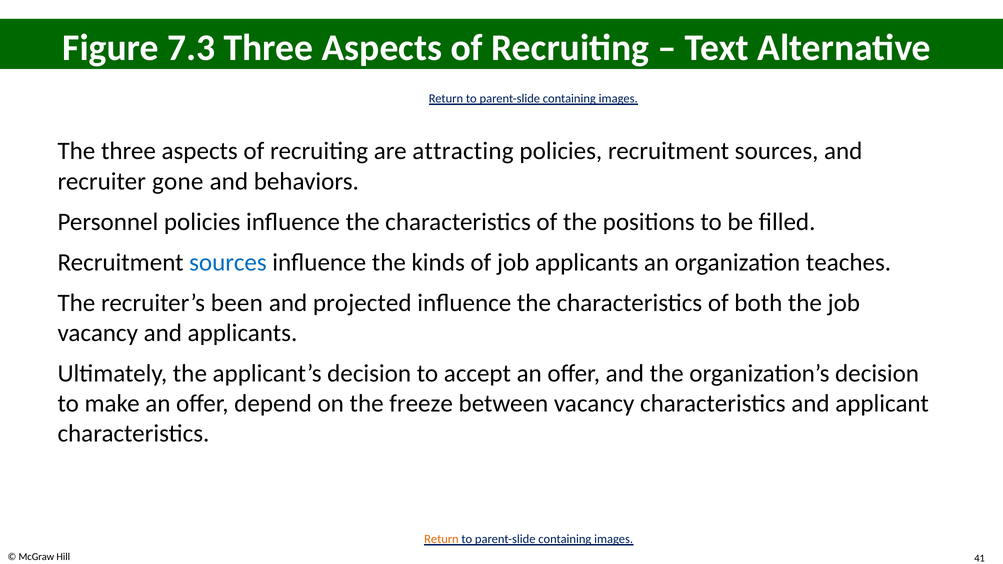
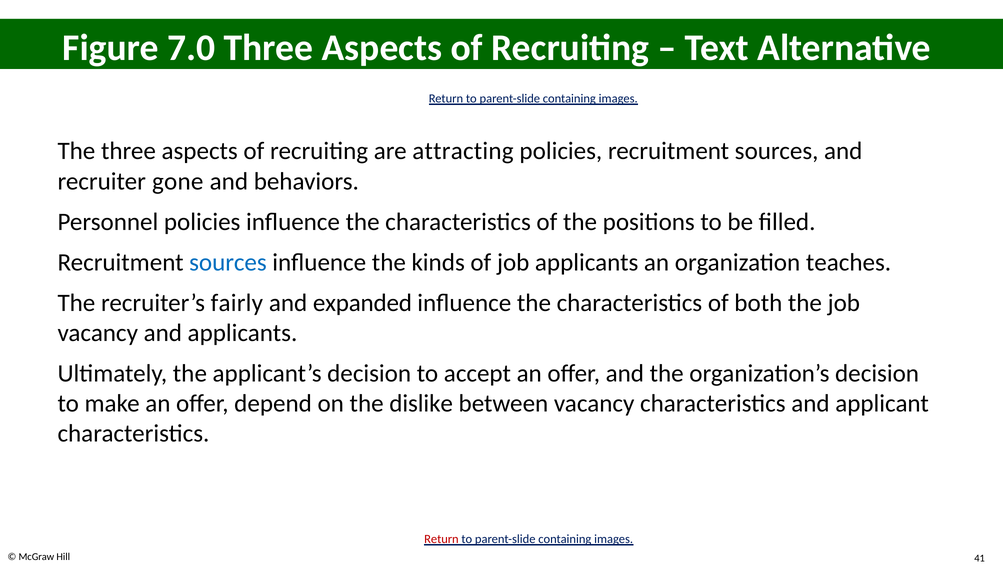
7.3: 7.3 -> 7.0 (191, 48)
been: been -> fairly (237, 303)
projected: projected -> expanded (362, 303)
freeze: freeze -> dislike (421, 404)
Return colour: orange -> red (441, 540)
